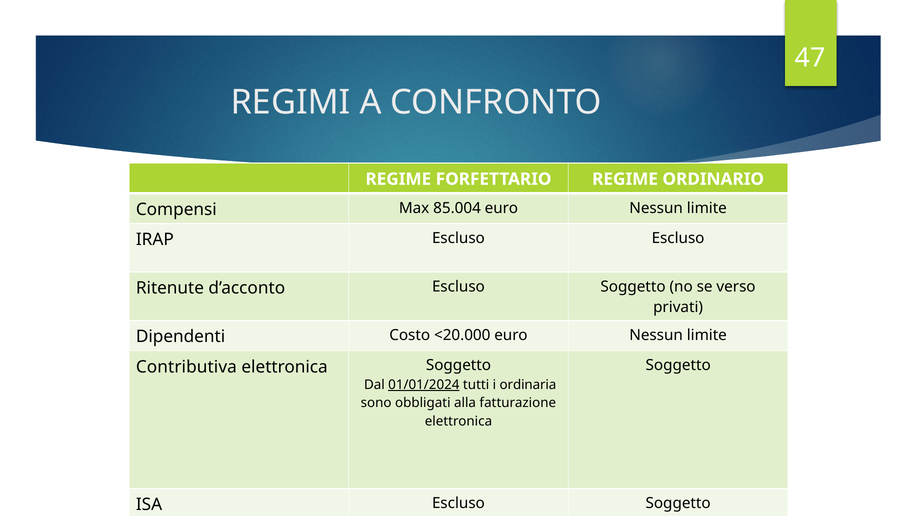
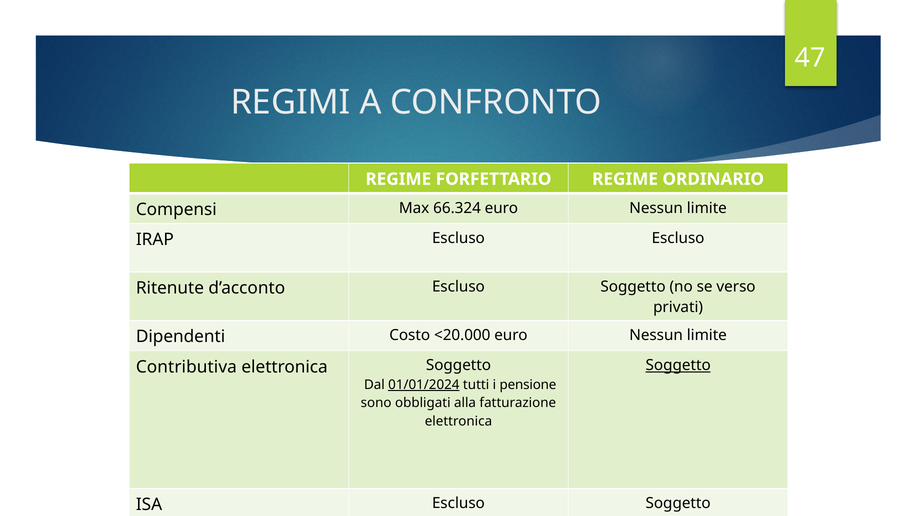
85.004: 85.004 -> 66.324 (457, 208)
Soggetto underline: none -> present (678, 365)
ordinaria: ordinaria -> pensione (528, 385)
